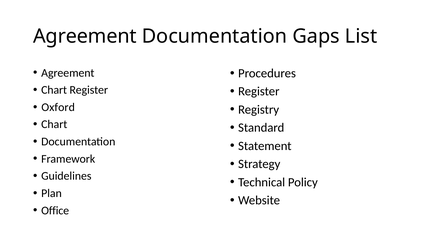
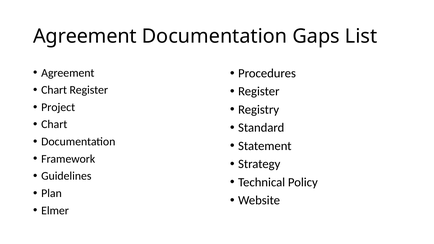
Oxford: Oxford -> Project (58, 107)
Office: Office -> Elmer (55, 211)
